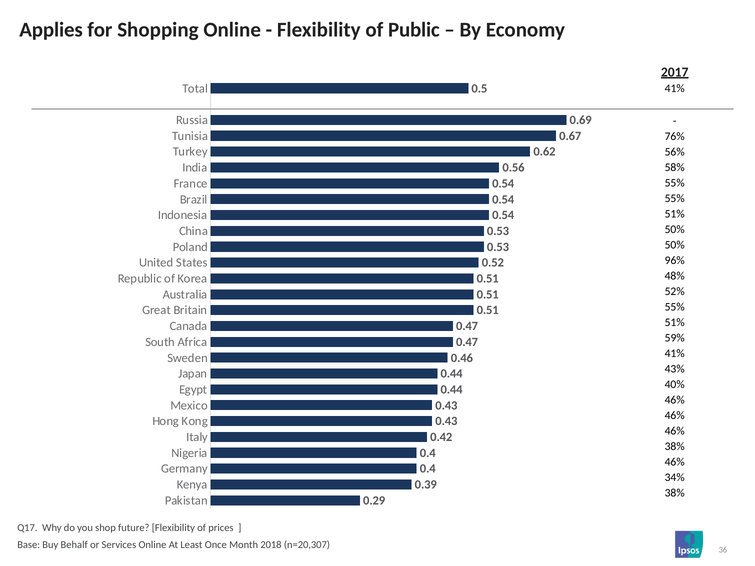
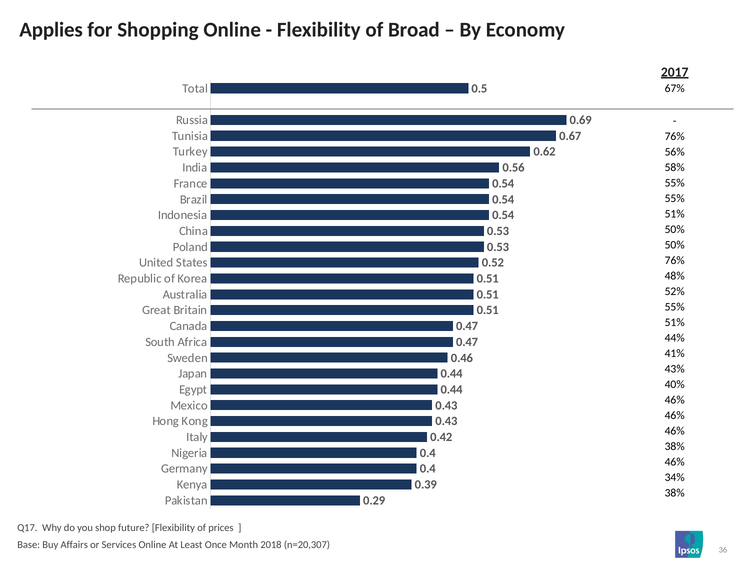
Public: Public -> Broad (414, 30)
41%: 41% -> 67% (675, 89)
96%: 96% -> 76% (675, 261)
59%: 59% -> 44% (675, 338)
Behalf: Behalf -> Affairs (74, 545)
